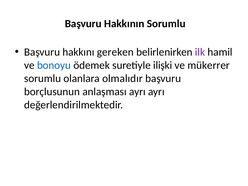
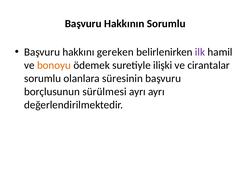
bonoyu colour: blue -> orange (54, 65)
mükerrer: mükerrer -> cirantalar (209, 65)
olmalıdır: olmalıdır -> süresinin (123, 78)
anlaşması: anlaşması -> sürülmesi (104, 92)
